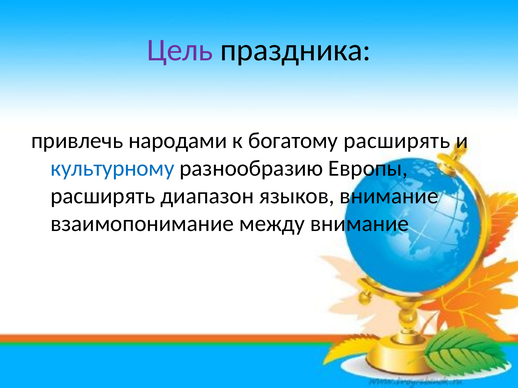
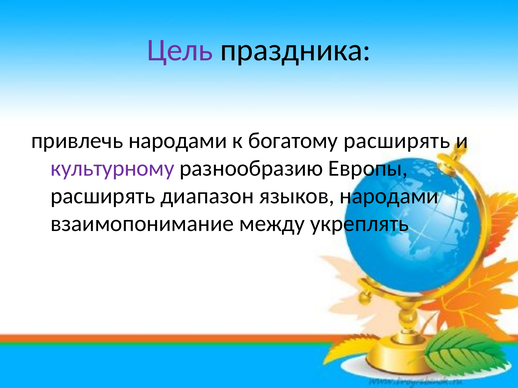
культурному colour: blue -> purple (112, 169)
языков внимание: внимание -> народами (389, 196)
между внимание: внимание -> укреплять (360, 224)
